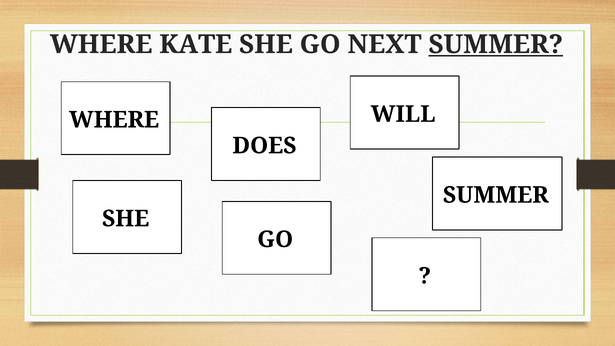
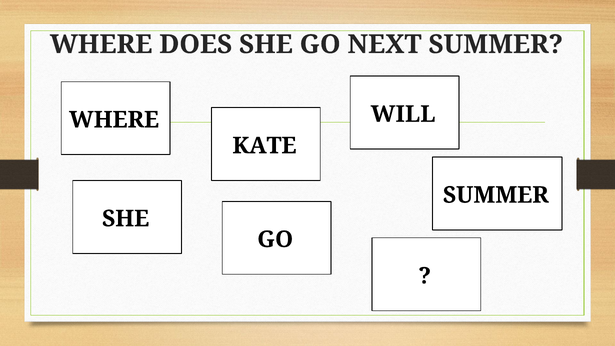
KATE: KATE -> DOES (196, 44)
SUMMER underline: present -> none (496, 44)
DOES: DOES -> KATE (264, 146)
